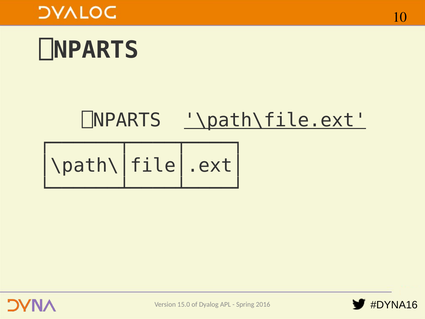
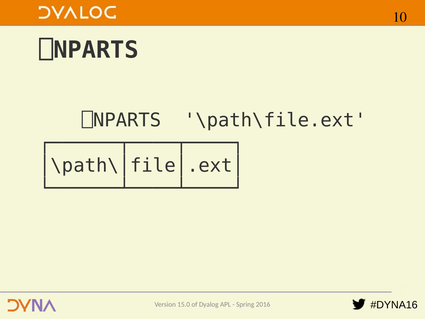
\path\file.ext underline: present -> none (275, 120)
